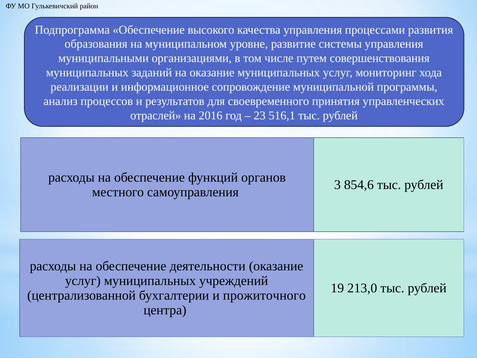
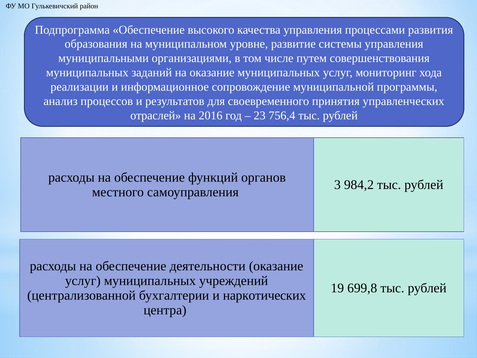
516,1: 516,1 -> 756,4 (282, 116)
854,6: 854,6 -> 984,2 (359, 185)
213,0: 213,0 -> 699,8 (362, 288)
прожиточного: прожиточного -> наркотических (264, 295)
